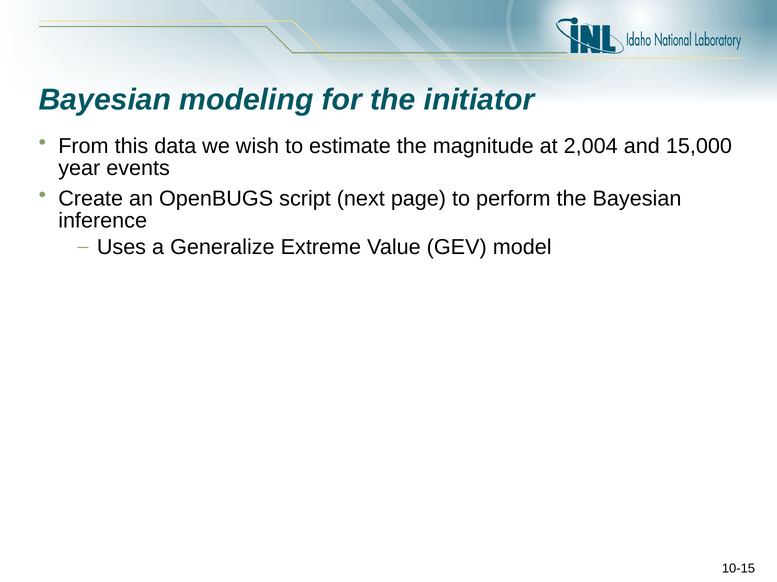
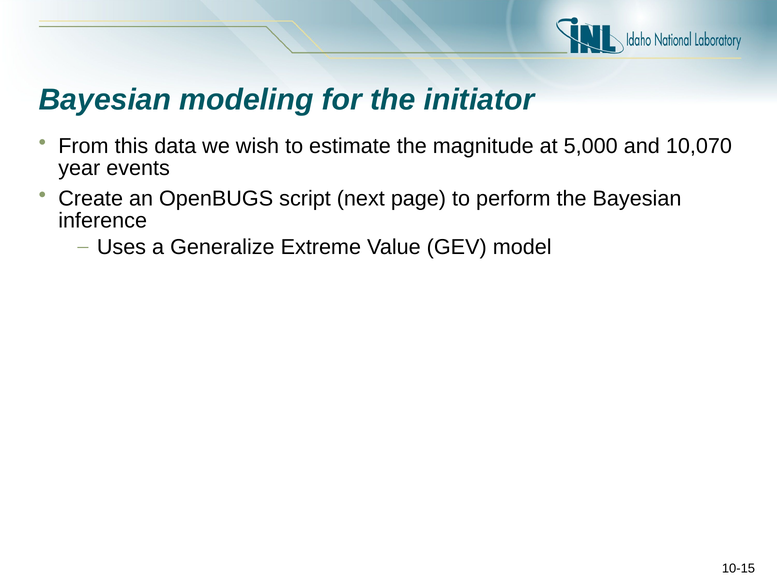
2,004: 2,004 -> 5,000 (591, 146)
15,000: 15,000 -> 10,070 (699, 146)
